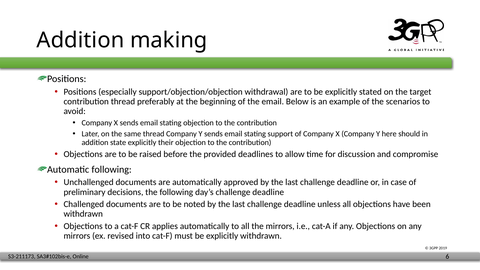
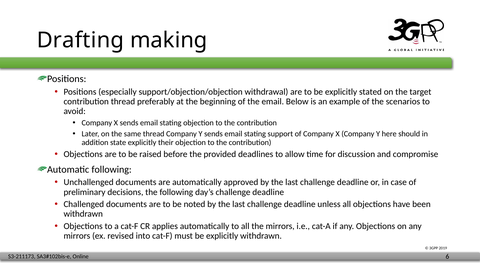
Addition: Addition -> Drafting (80, 40)
